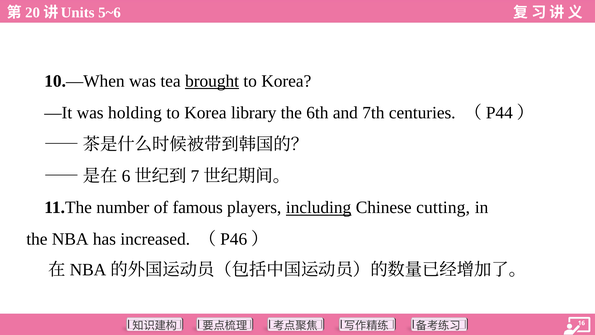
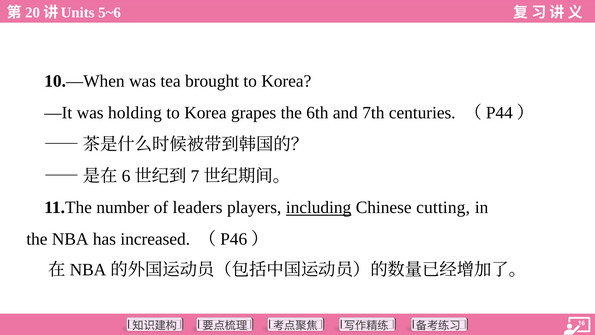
brought underline: present -> none (212, 81)
library: library -> grapes (254, 113)
famous: famous -> leaders (198, 207)
